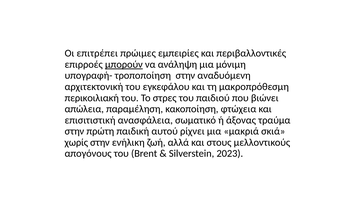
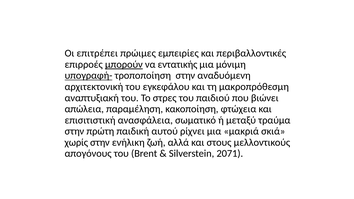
ανάληψη: ανάληψη -> εντατικής (178, 64)
υπογραφή- underline: none -> present (89, 76)
περικοιλιακή: περικοιλιακή -> αναπτυξιακή (92, 98)
άξονας: άξονας -> μεταξύ (241, 120)
2023: 2023 -> 2071 (230, 154)
